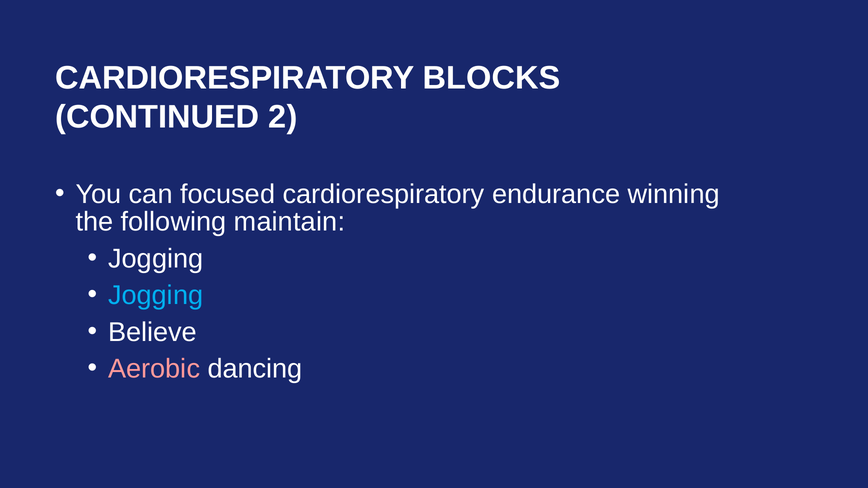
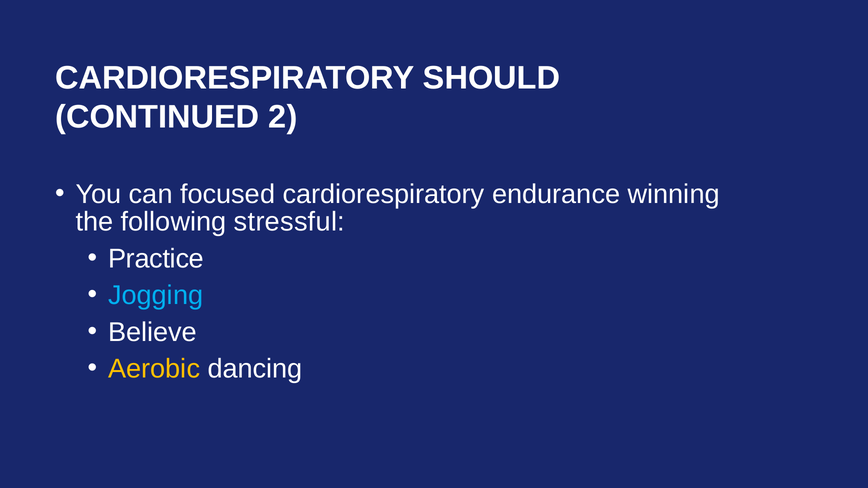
BLOCKS: BLOCKS -> SHOULD (492, 78)
maintain: maintain -> stressful (289, 222)
Jogging: Jogging -> Practice (156, 259)
Aerobic colour: pink -> yellow (154, 369)
